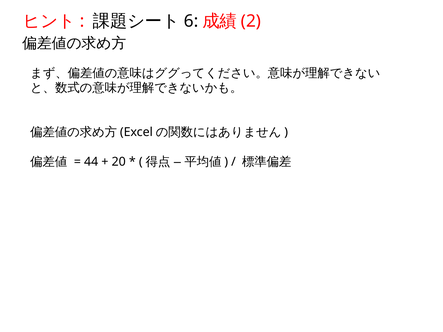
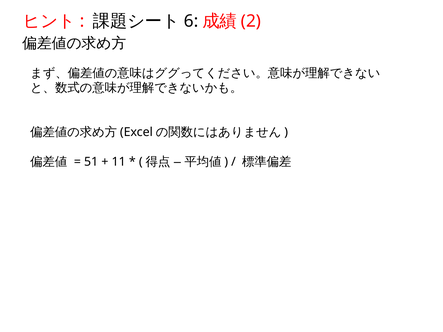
44: 44 -> 51 (91, 162)
20: 20 -> 11 (119, 162)
